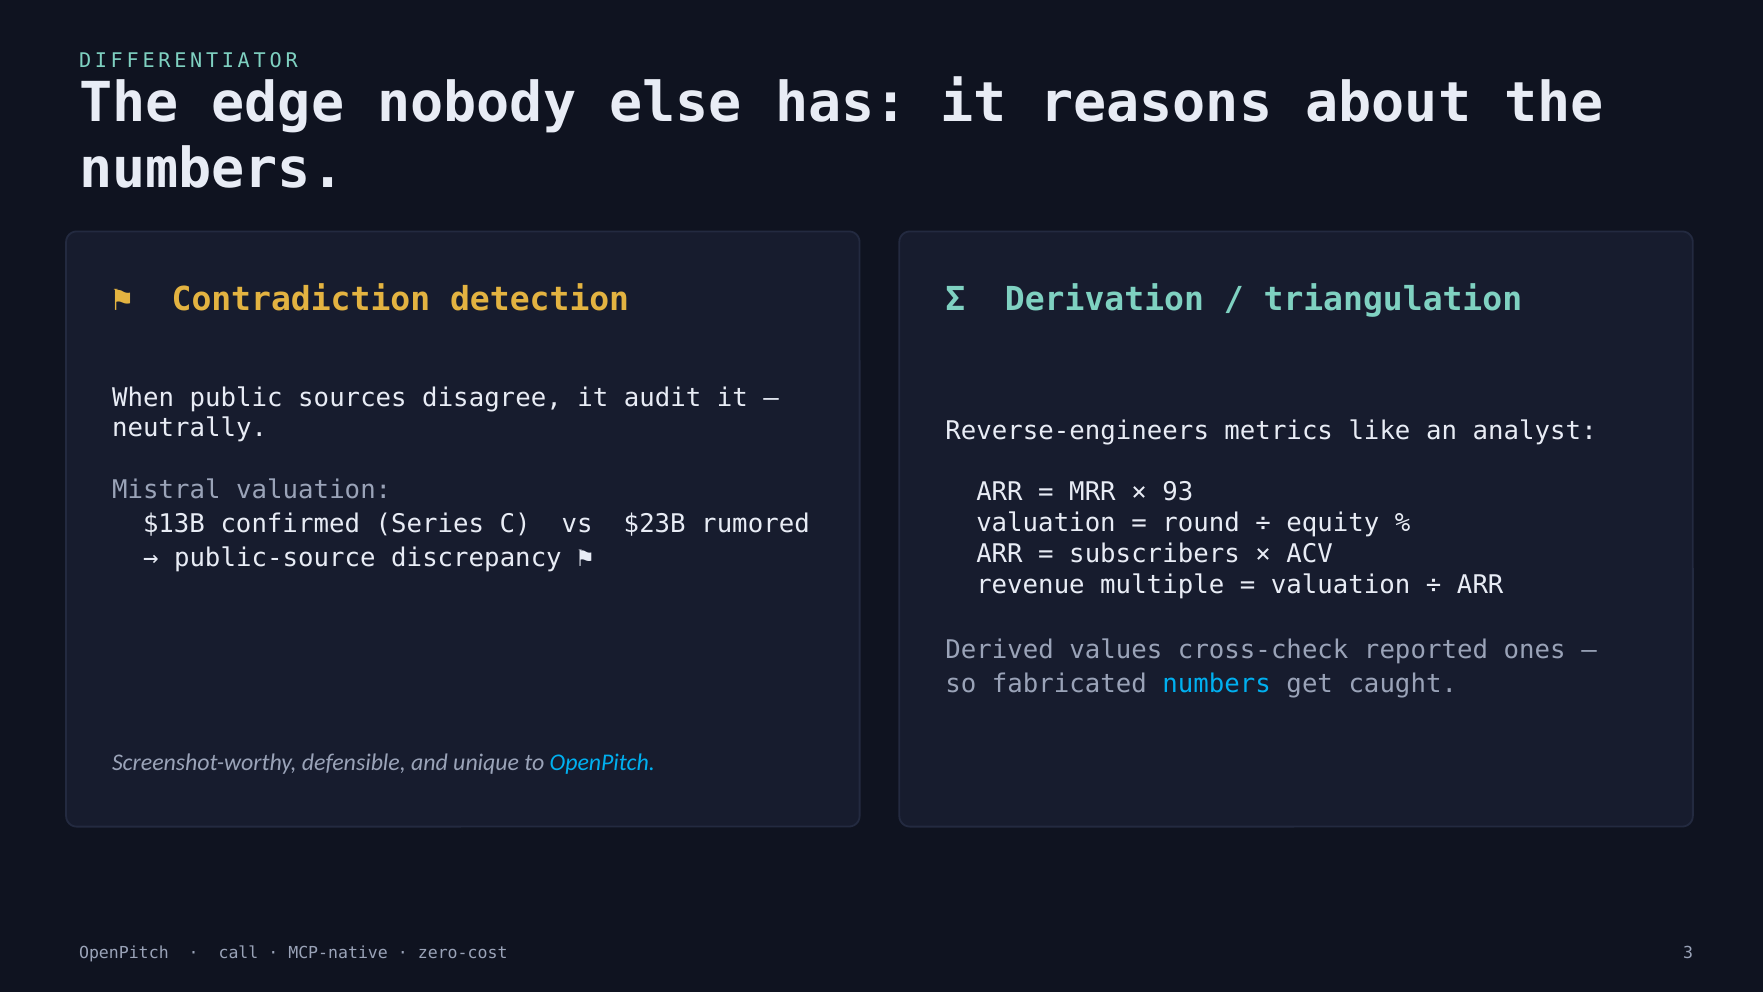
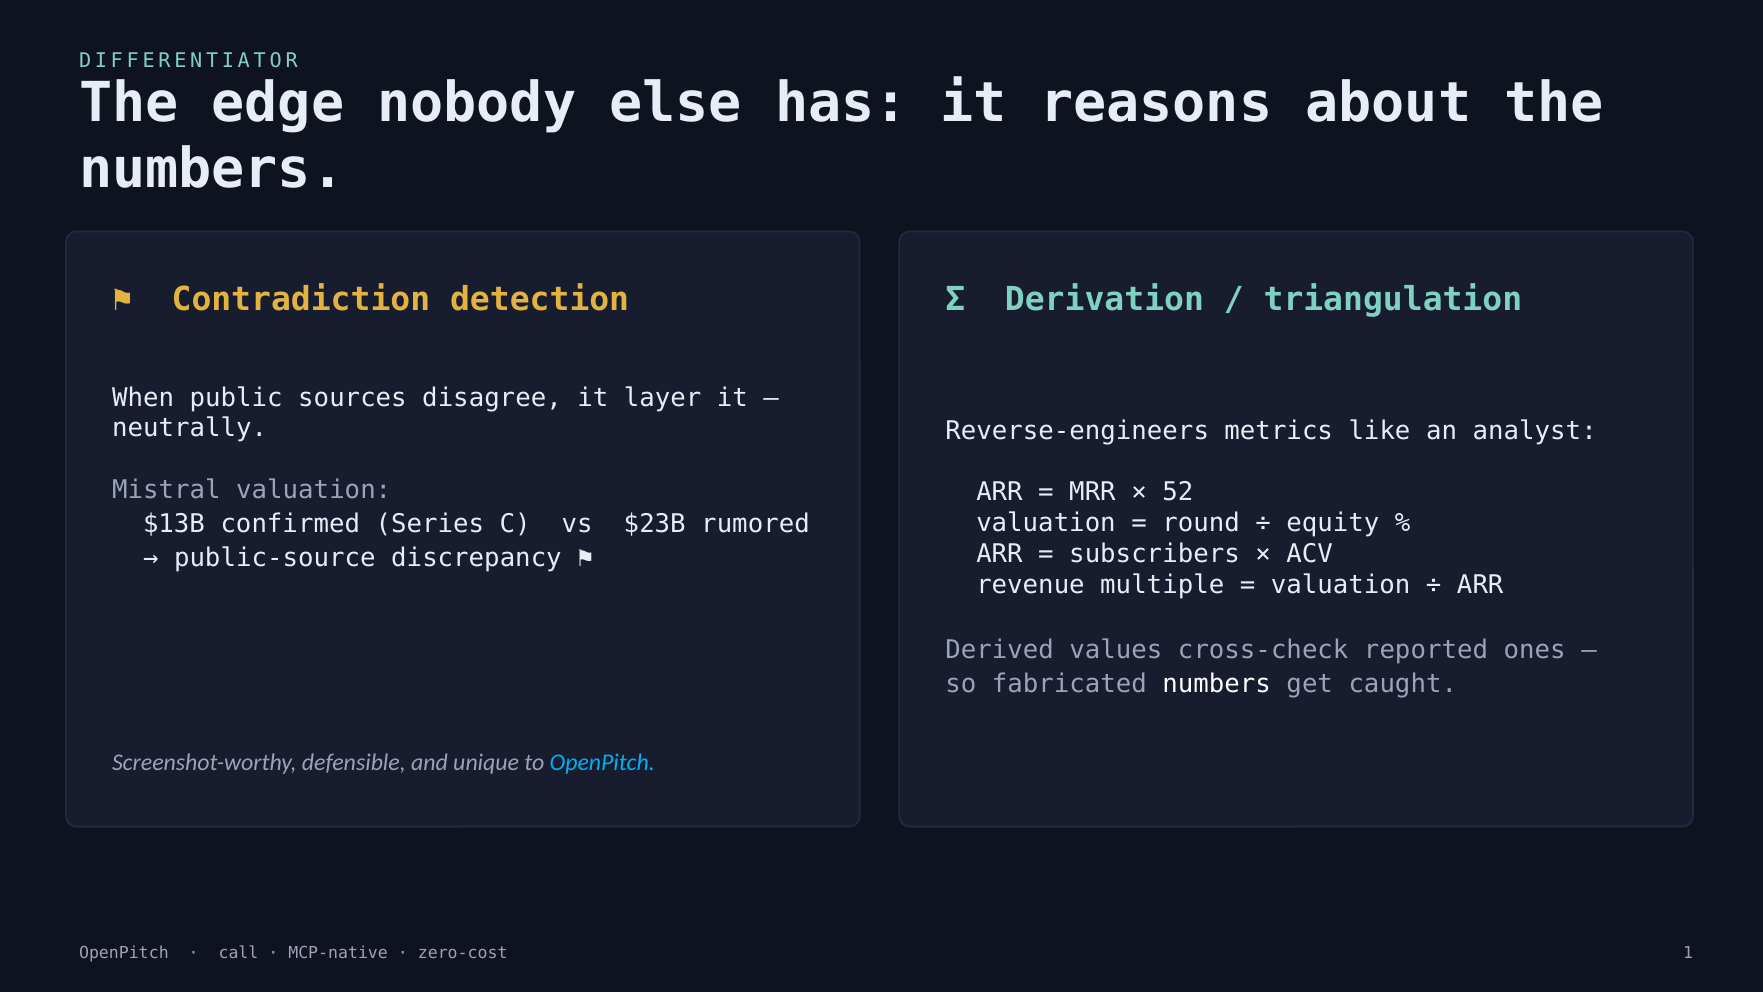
audit: audit -> layer (663, 398)
93: 93 -> 52 (1178, 492)
numbers colour: light blue -> white (1217, 684)
3: 3 -> 1 (1688, 953)
